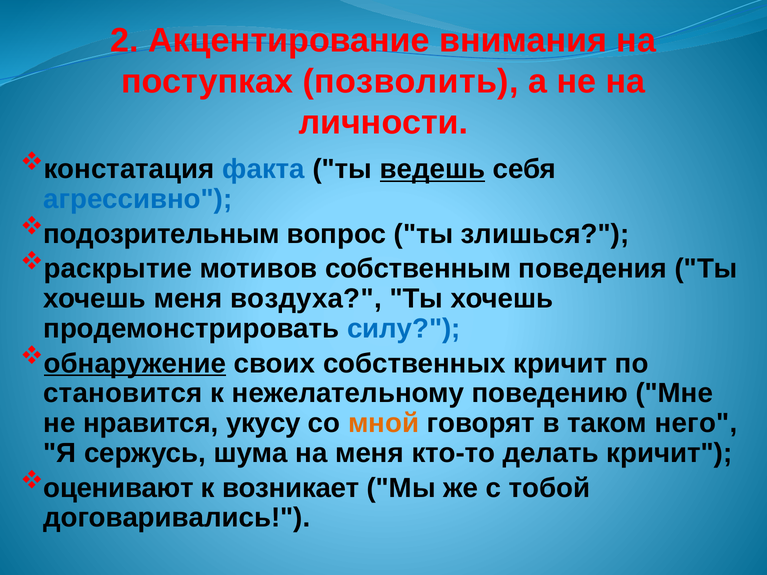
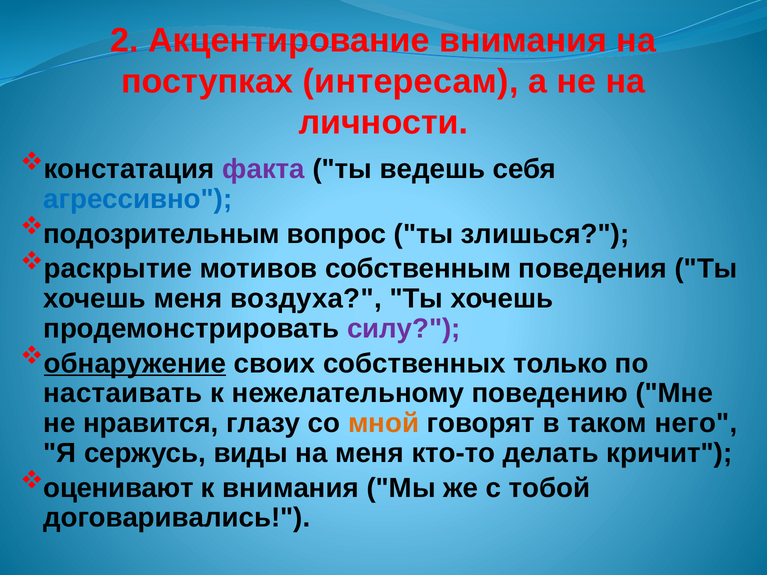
позволить: позволить -> интересам (411, 82)
факта colour: blue -> purple (264, 169)
ведешь underline: present -> none (432, 169)
силу colour: blue -> purple (404, 329)
собственных кричит: кричит -> только (560, 364)
становится: становится -> настаивать (123, 393)
укусу: укусу -> глазу (263, 423)
шума: шума -> виды (251, 453)
к возникает: возникает -> внимания (291, 488)
